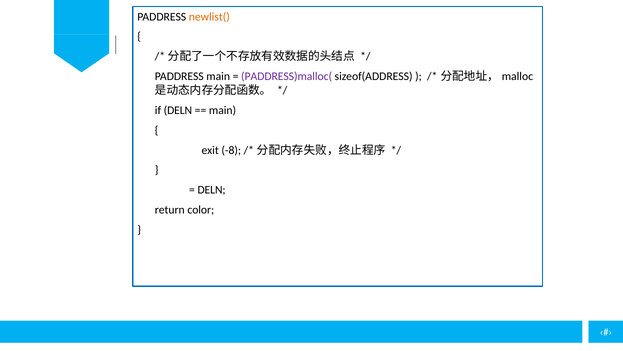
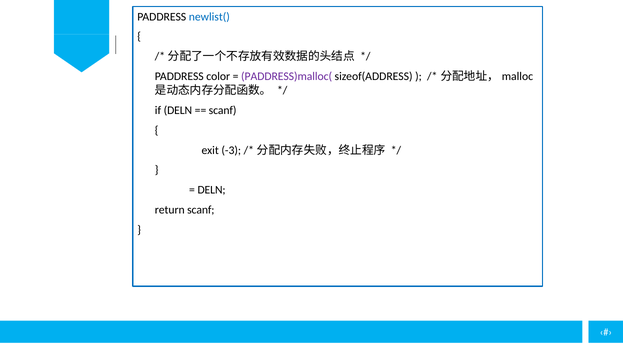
newlist( colour: orange -> blue (209, 17)
PADDRESS main: main -> color (218, 76)
main: main -> scanf (223, 110)
-8: -8 -> -3 (231, 150)
return color: color -> scanf (201, 210)
